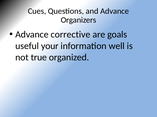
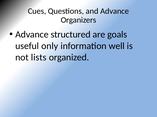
corrective: corrective -> structured (71, 35)
your: your -> only (50, 46)
true: true -> lists (39, 58)
